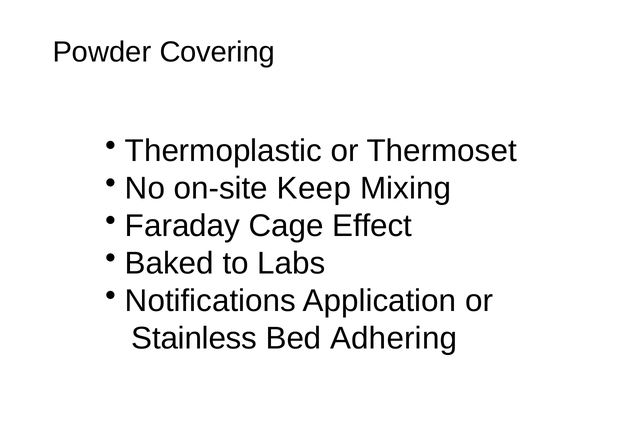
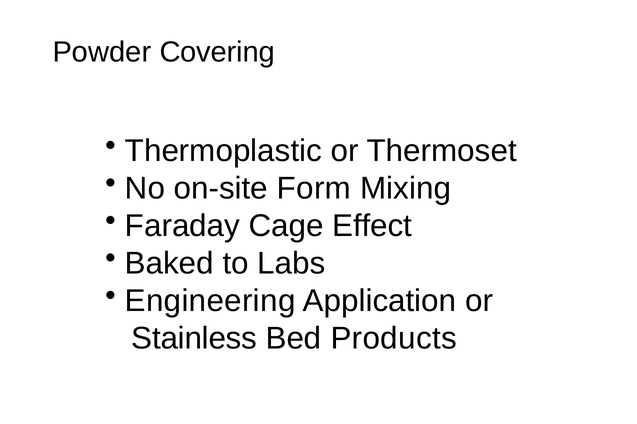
Keep: Keep -> Form (314, 189)
Notifications: Notifications -> Engineering (210, 301)
Adhering: Adhering -> Products (394, 339)
